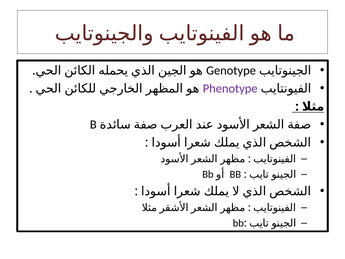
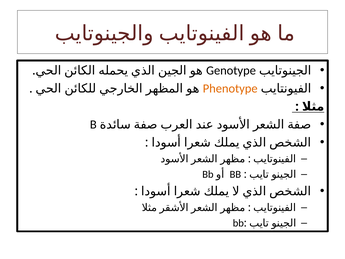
Phenotype colour: purple -> orange (230, 88)
